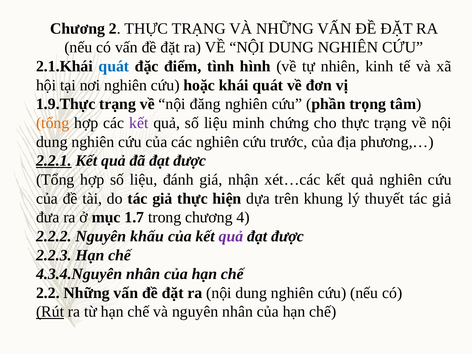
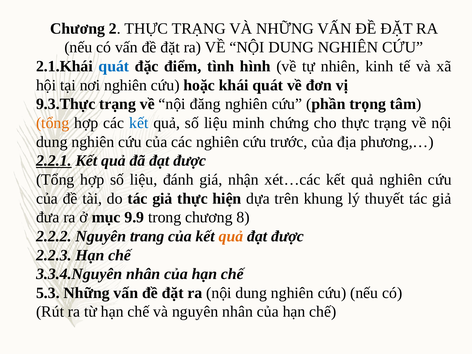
1.9.Thực: 1.9.Thực -> 9.3.Thực (66, 104)
kết colour: purple -> blue (139, 123)
1.7: 1.7 -> 9.9 (134, 217)
4: 4 -> 8 (243, 217)
khấu: khấu -> trang (147, 236)
quả colour: purple -> orange (231, 236)
4.3.4.Nguyên: 4.3.4.Nguyên -> 3.3.4.Nguyên (79, 274)
2.2: 2.2 -> 5.3 (48, 293)
Rút underline: present -> none (50, 312)
